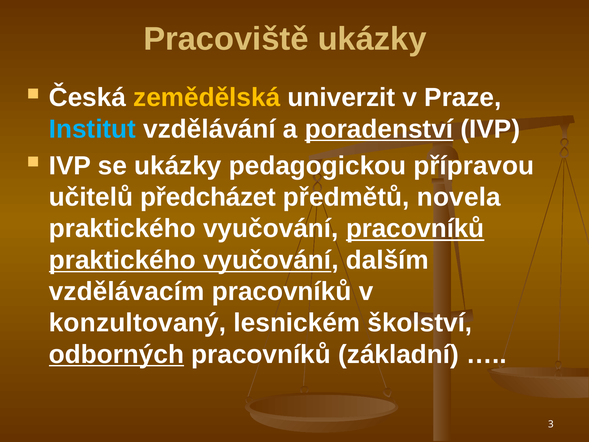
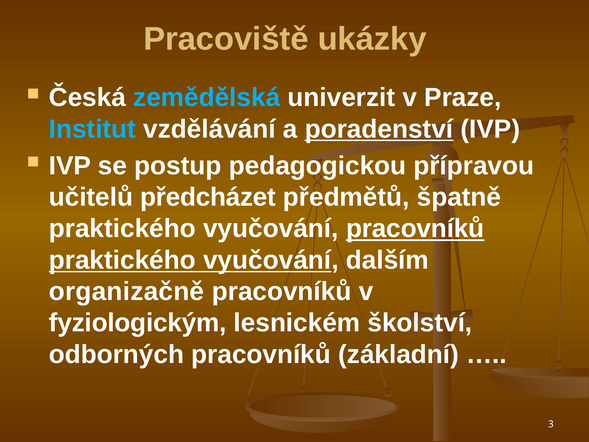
zemědělská colour: yellow -> light blue (207, 98)
se ukázky: ukázky -> postup (178, 166)
novela: novela -> špatně (459, 197)
vzdělávacím: vzdělávacím -> organizačně (127, 291)
konzultovaný: konzultovaný -> fyziologickým (138, 323)
odborných underline: present -> none (116, 354)
